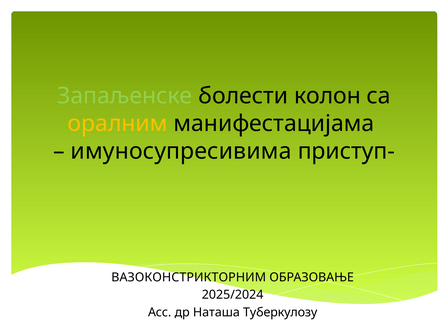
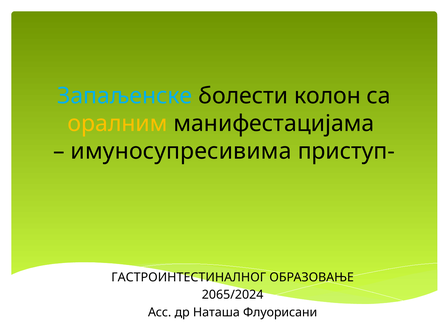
Запаљенске colour: light green -> light blue (125, 96)
ВАЗОКОНСТРИКТОРНИМ: ВАЗОКОНСТРИКТОРНИМ -> ГАСТРОИНТЕСТИНАЛНОГ (189, 277)
2025/2024: 2025/2024 -> 2065/2024 (233, 295)
Туберкулозу: Туберкулозу -> Флуорисани (280, 312)
